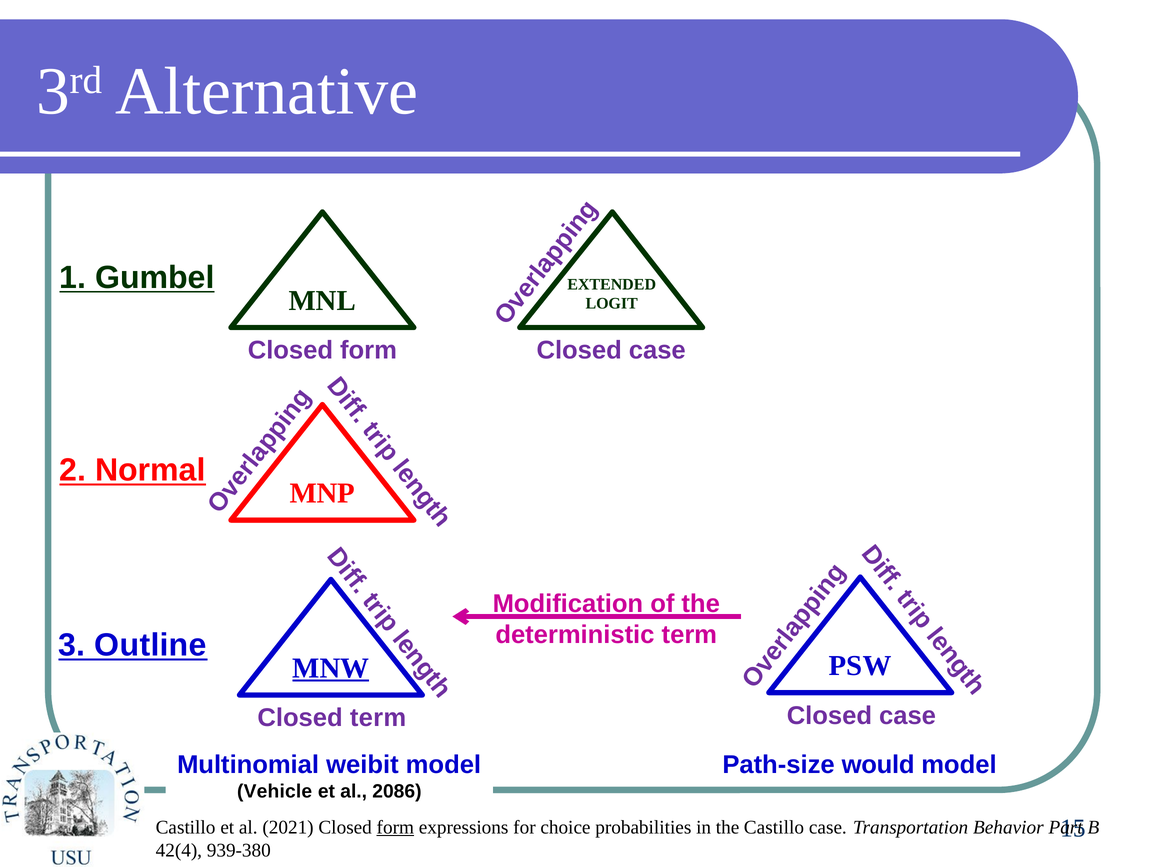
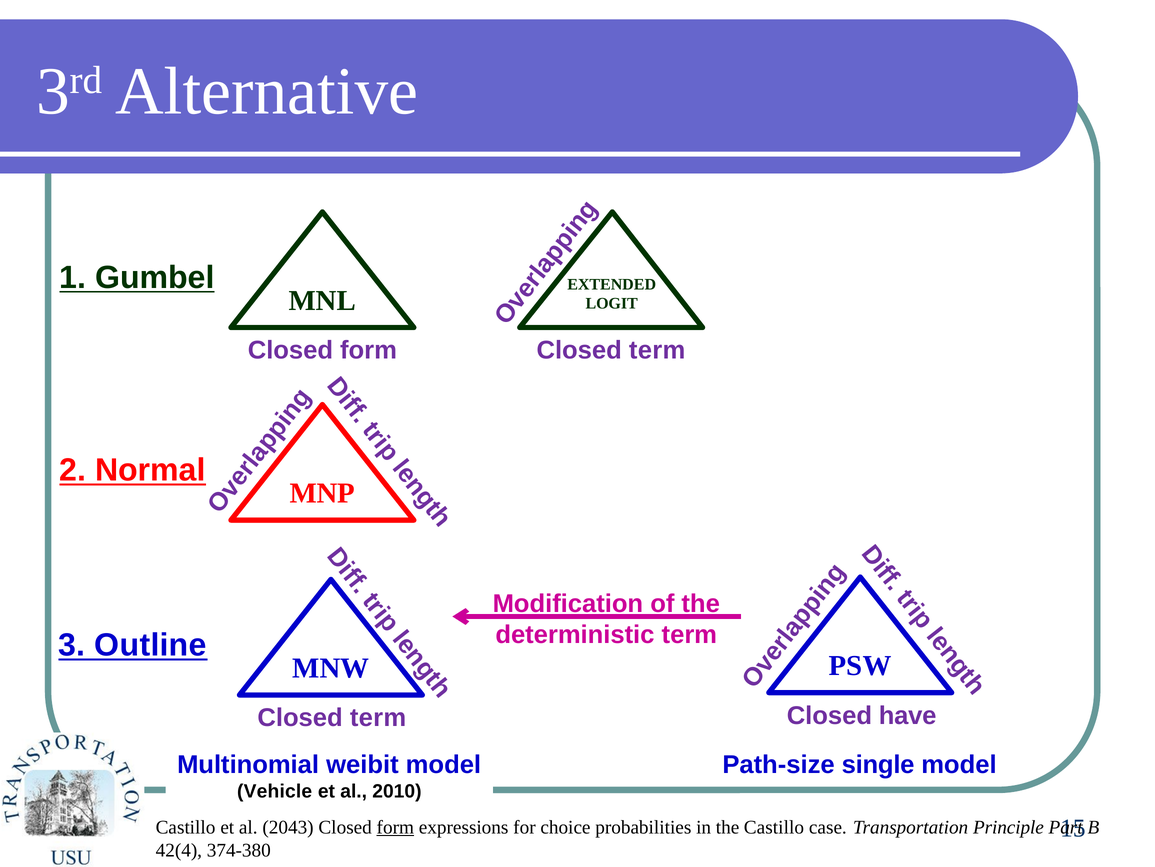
case: case -> term (657, 350)
MNW underline: present -> none (331, 668)
case: case -> have (908, 715)
would: would -> single (878, 764)
2086: 2086 -> 2010 (397, 790)
2021: 2021 -> 2043 (288, 826)
Behavior: Behavior -> Principle (1008, 826)
939-380: 939-380 -> 374-380 (239, 850)
